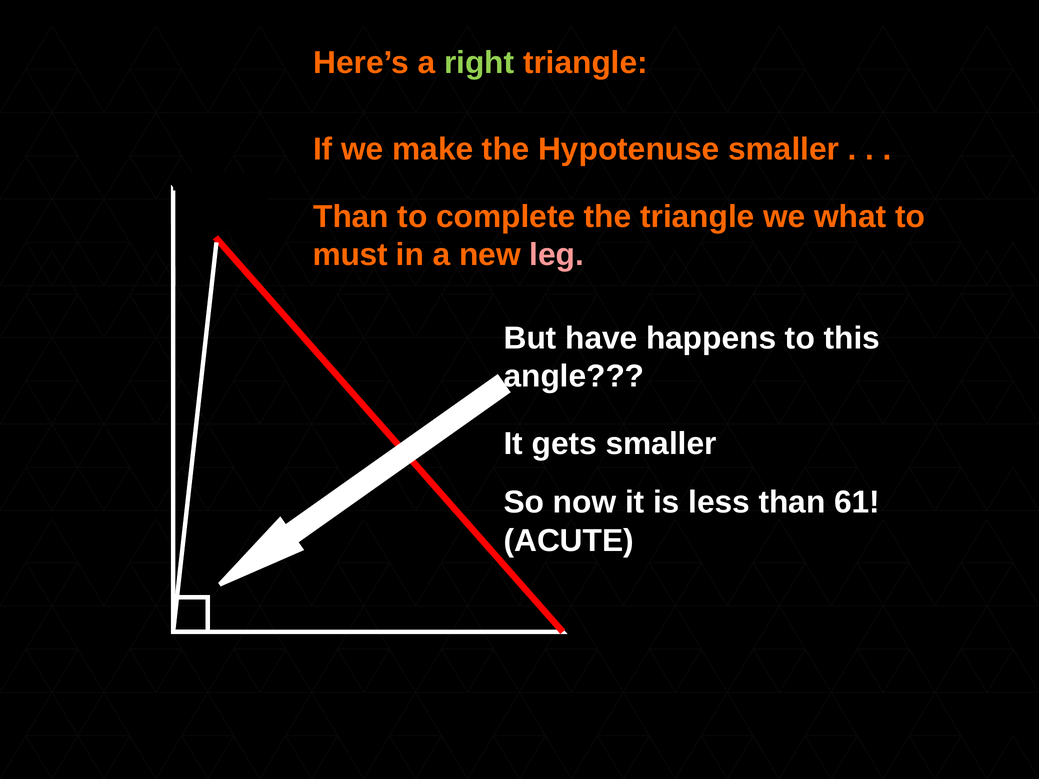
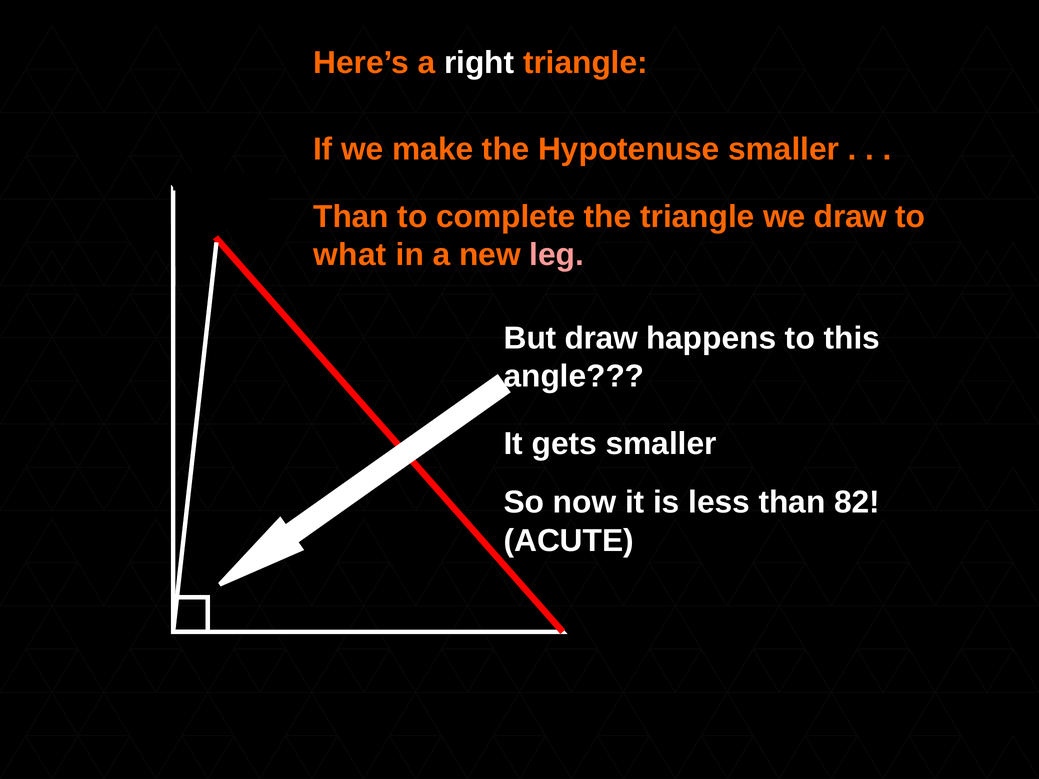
right colour: light green -> white (479, 63)
we what: what -> draw (850, 217)
must: must -> what (350, 255)
But have: have -> draw (601, 338)
61: 61 -> 82 (857, 503)
